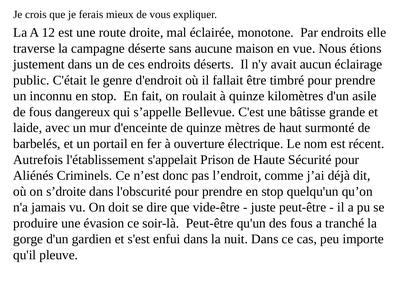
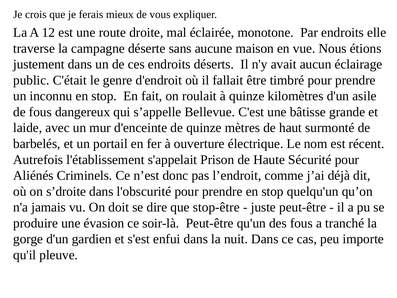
vide-être: vide-être -> stop-être (216, 207)
